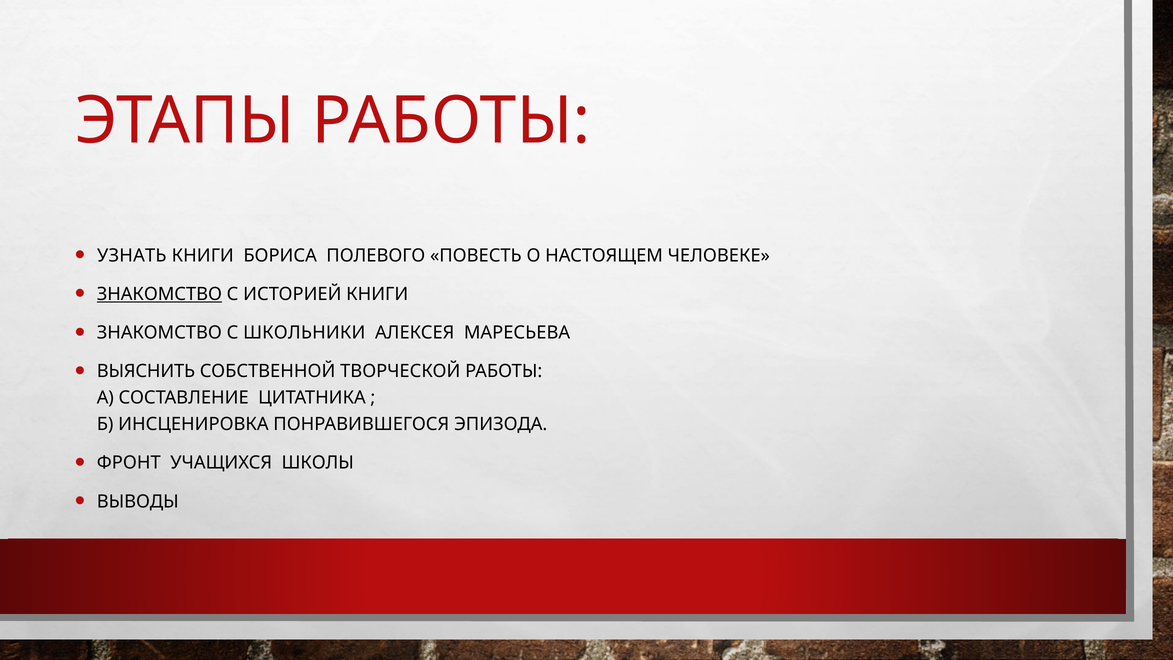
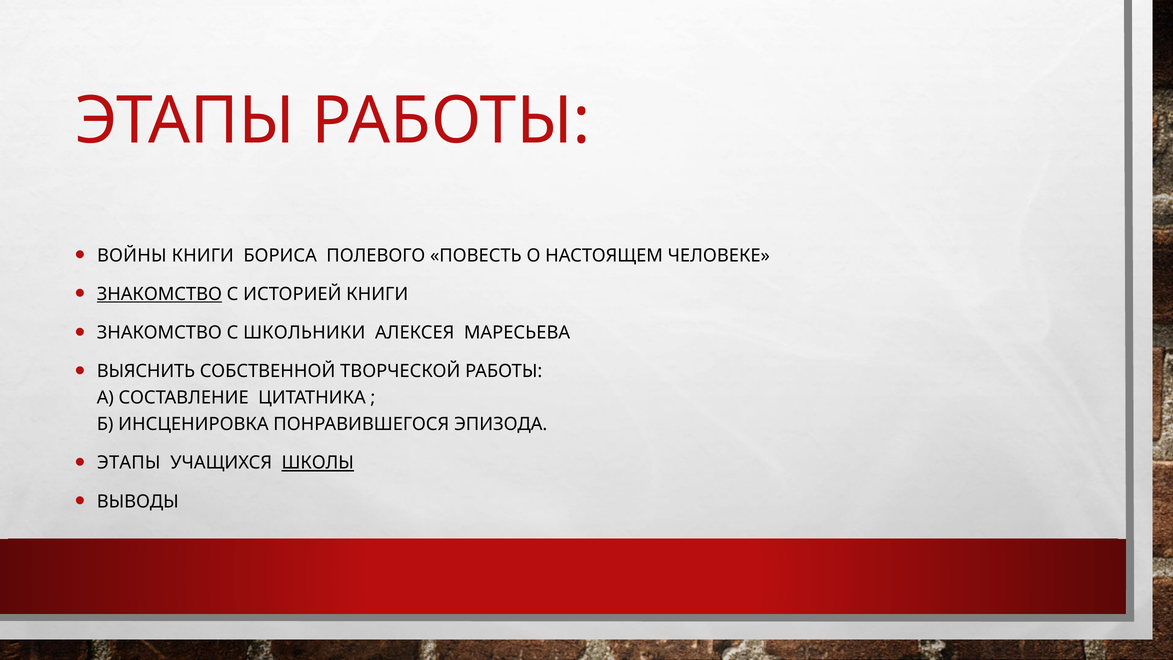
УЗНАТЬ: УЗНАТЬ -> ВОЙНЫ (132, 255)
ФРОНТ: ФРОНТ -> ЭТАПЫ (129, 463)
ШКОЛЫ underline: none -> present (318, 463)
